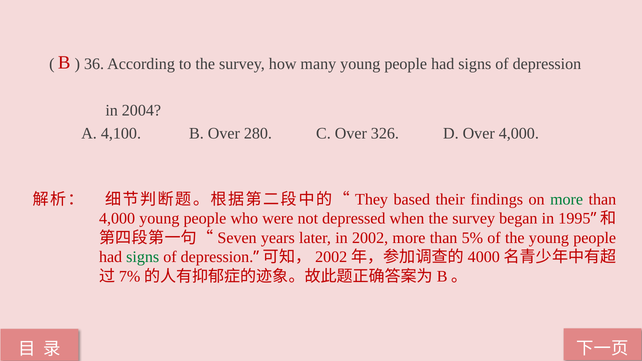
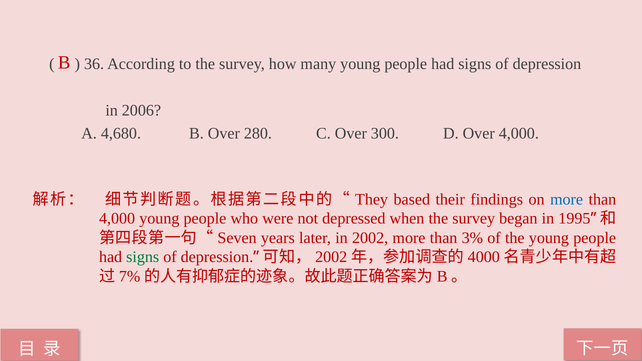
2004: 2004 -> 2006 (141, 110)
4,100: 4,100 -> 4,680 (121, 133)
326: 326 -> 300 (385, 133)
more colour: green -> blue (567, 199)
5%: 5% -> 3% (472, 238)
